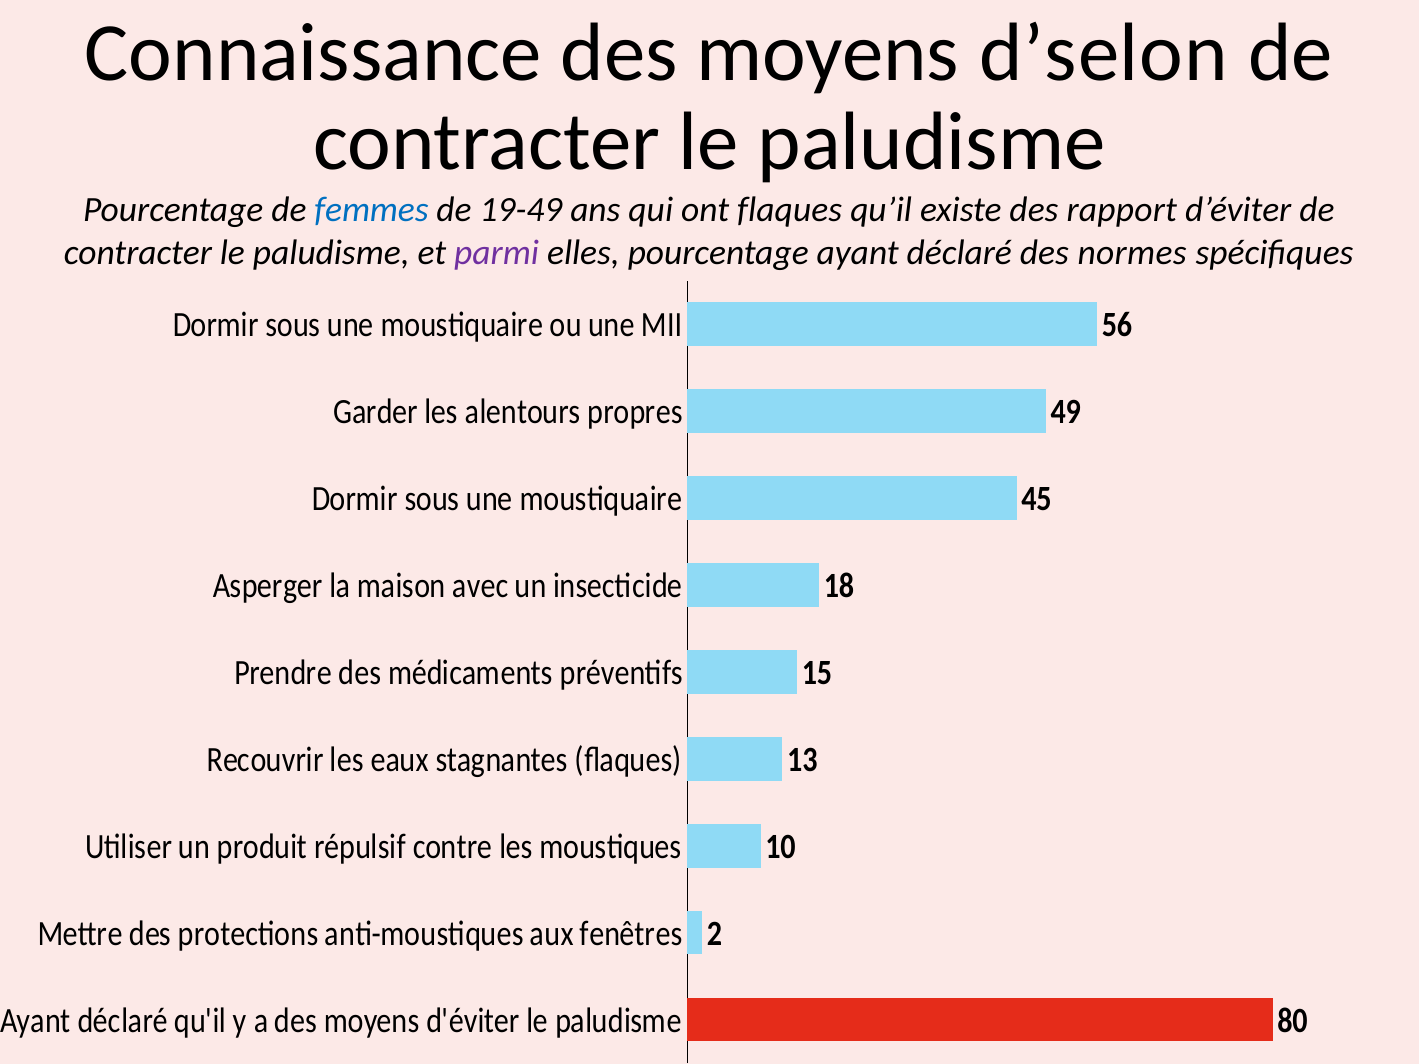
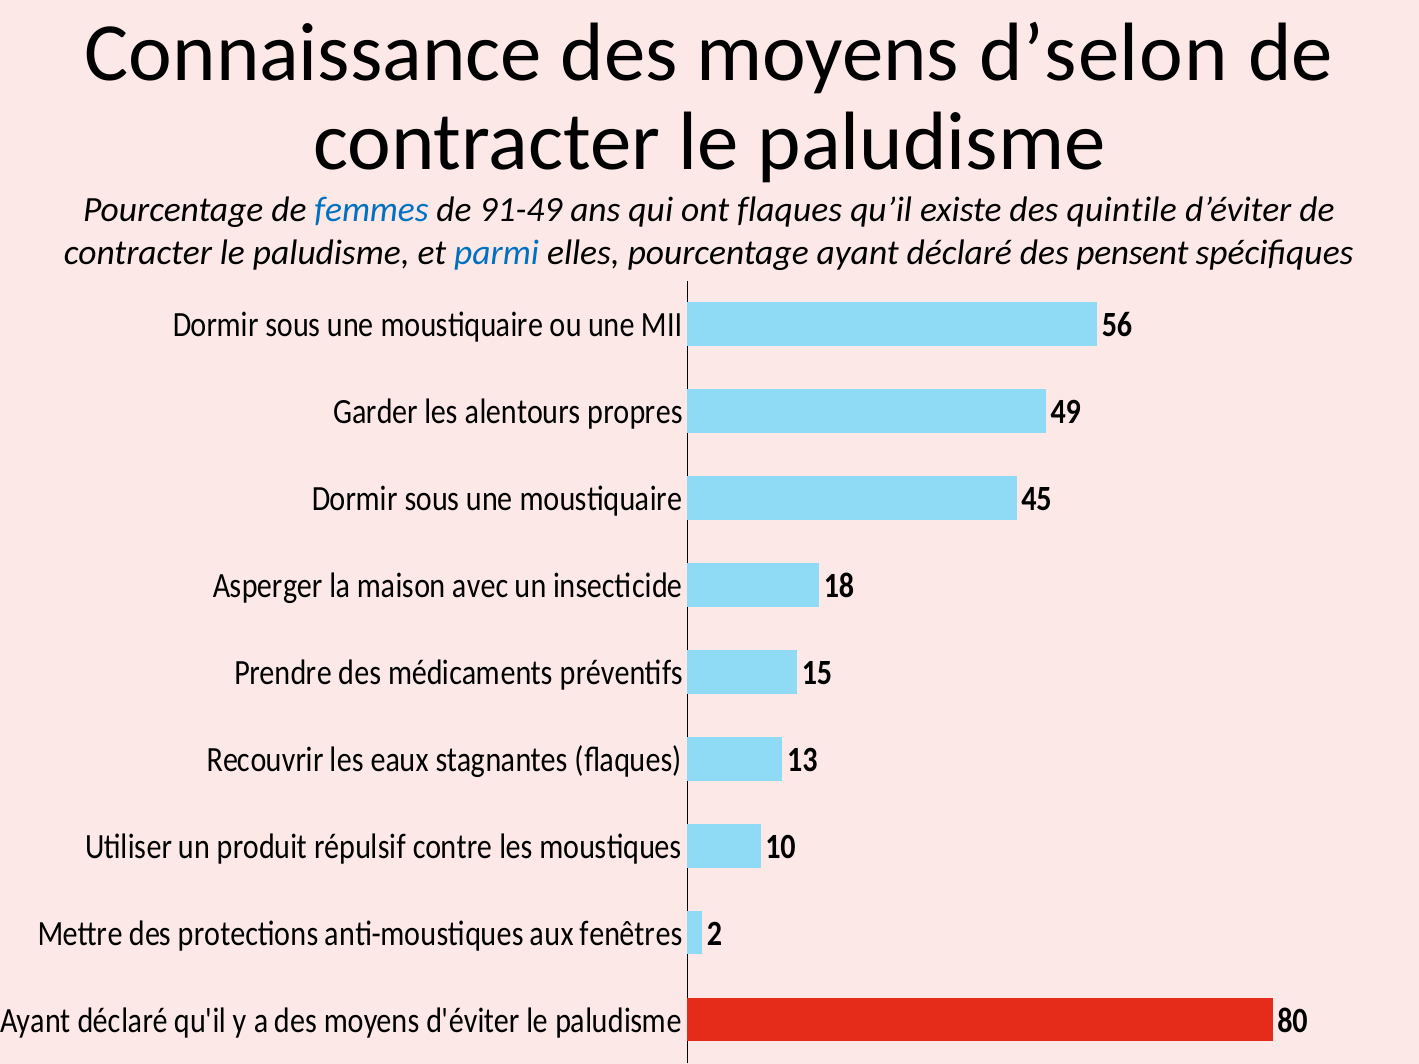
19-49: 19-49 -> 91-49 (521, 210)
rapport: rapport -> quintile (1122, 210)
parmi colour: purple -> blue (497, 253)
normes: normes -> pensent (1133, 253)
